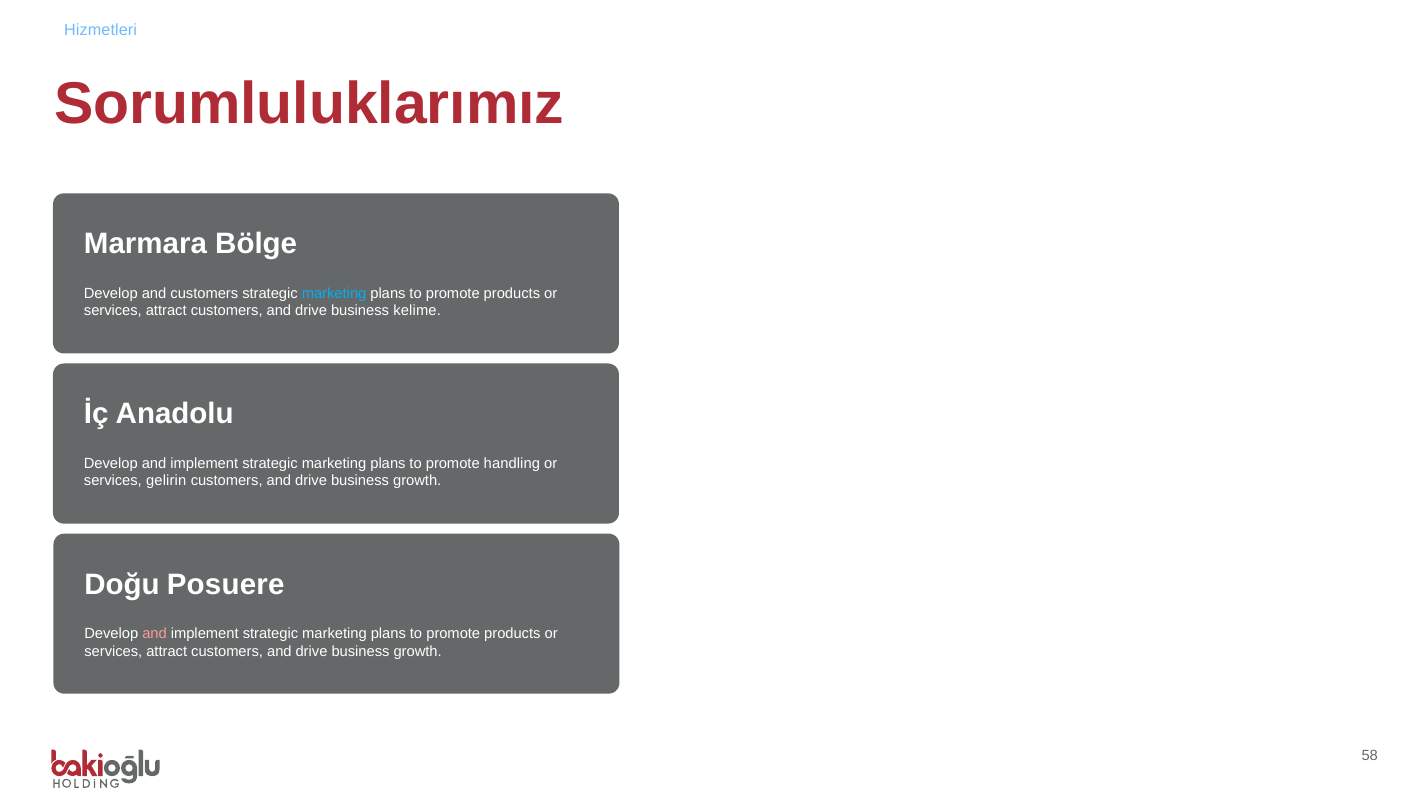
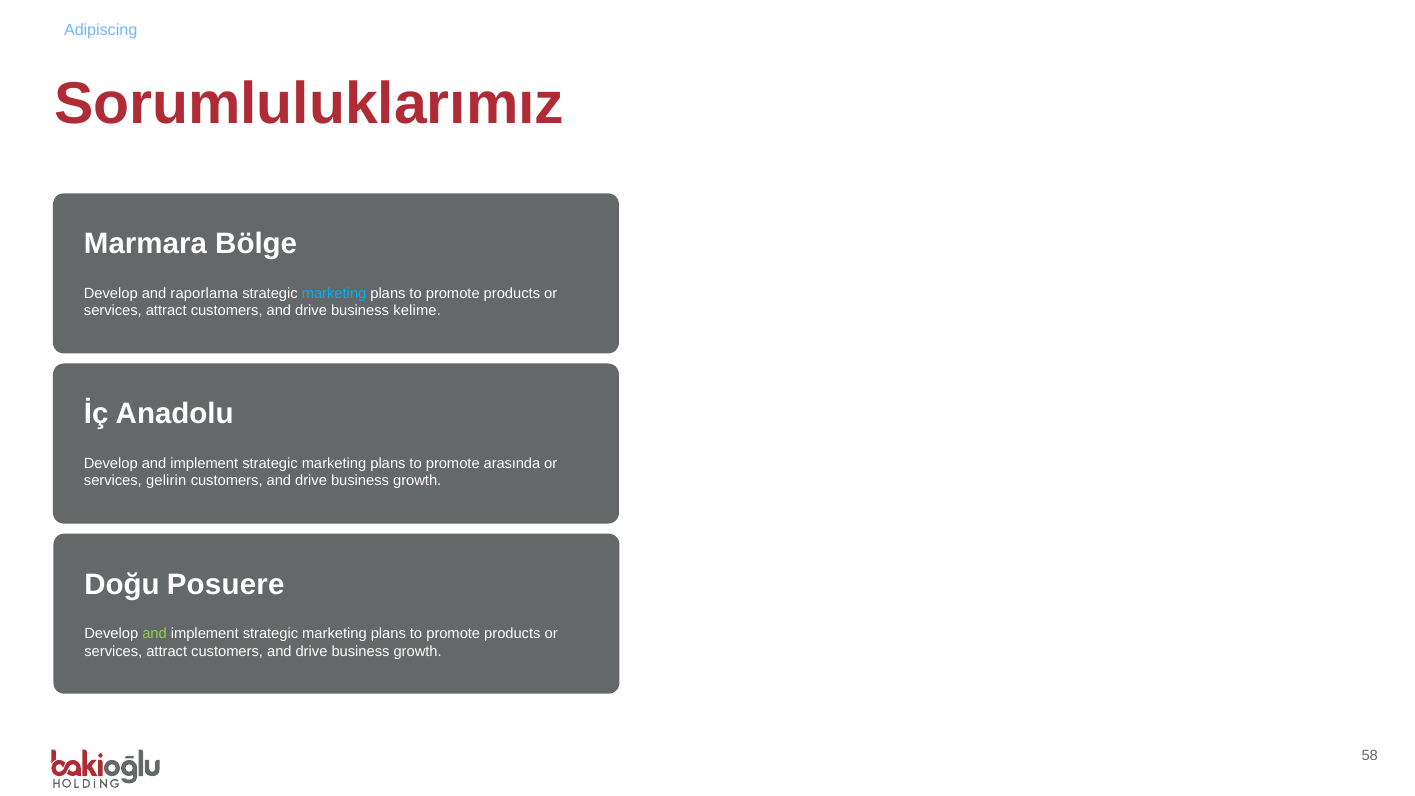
Hizmetleri: Hizmetleri -> Adipiscing (101, 30)
and customers: customers -> raporlama (204, 293)
handling: handling -> arasında (512, 463)
and colour: pink -> light green (155, 633)
